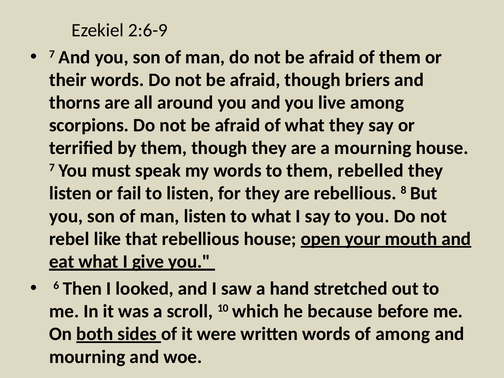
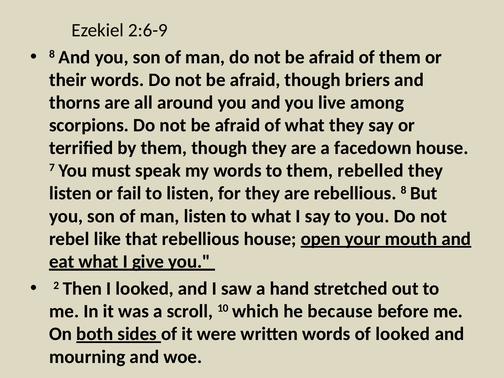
7: 7 -> 8 (52, 54)
a mourning: mourning -> facedown (373, 148)
6: 6 -> 2 (56, 286)
of among: among -> looked (403, 334)
